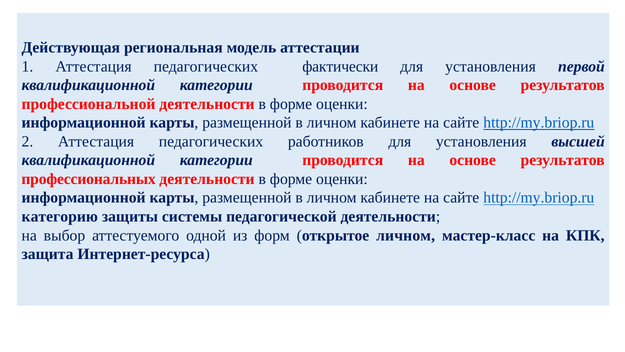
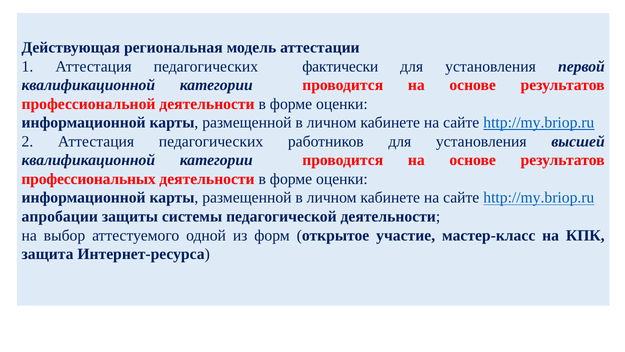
категорию: категорию -> апробации (60, 216)
открытое личном: личном -> участие (406, 235)
